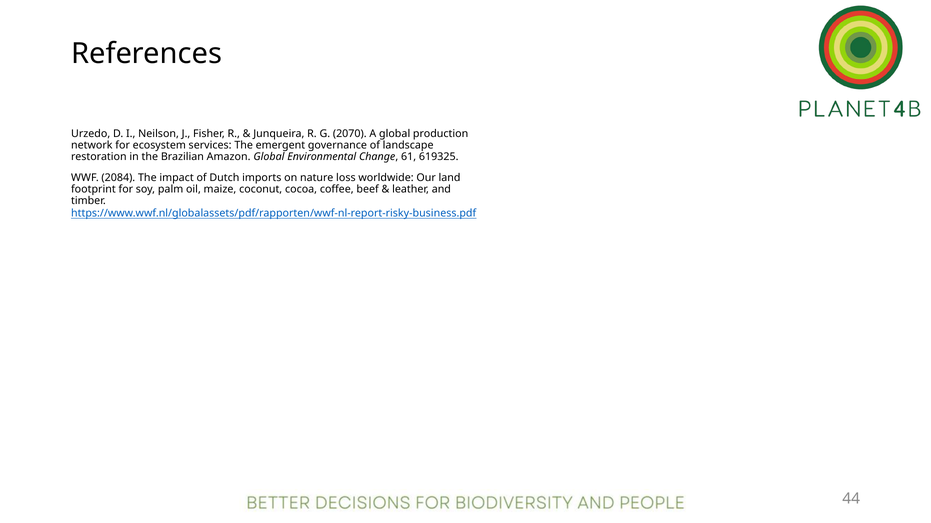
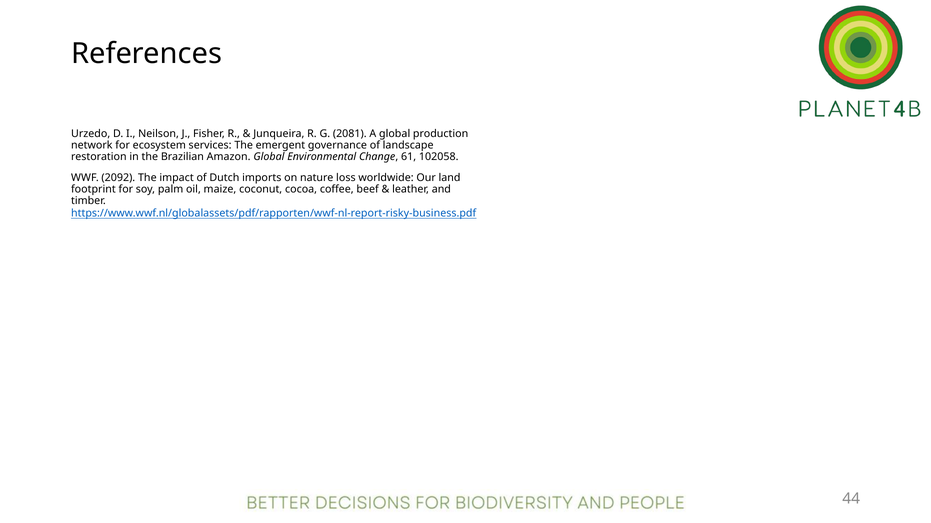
2070: 2070 -> 2081 (350, 134)
619325: 619325 -> 102058 (439, 157)
2084: 2084 -> 2092 (118, 178)
